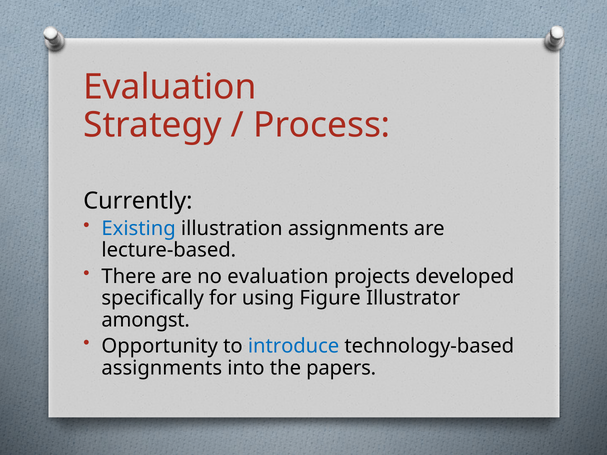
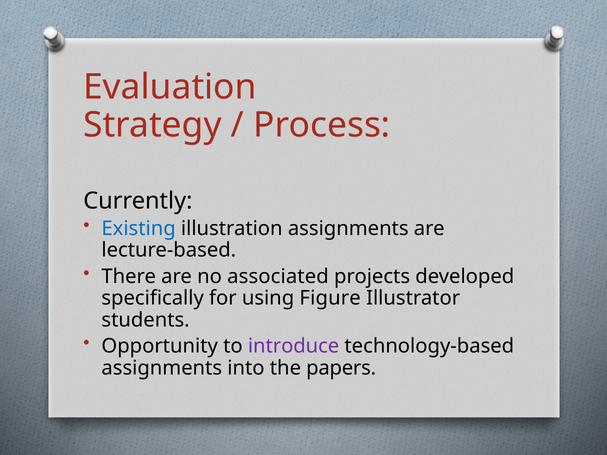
no evaluation: evaluation -> associated (278, 276)
amongst: amongst -> students (146, 320)
introduce colour: blue -> purple (294, 346)
